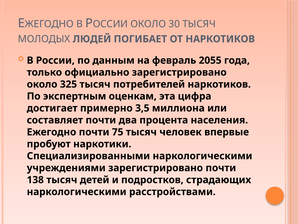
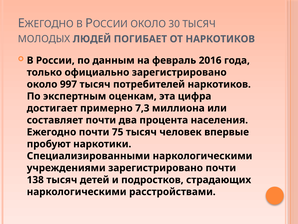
2055: 2055 -> 2016 (210, 60)
325: 325 -> 997 (68, 84)
3,5: 3,5 -> 7,3 (142, 108)
